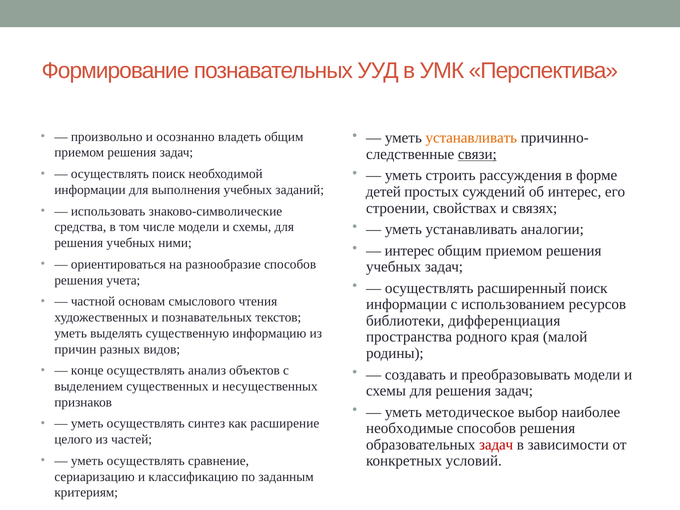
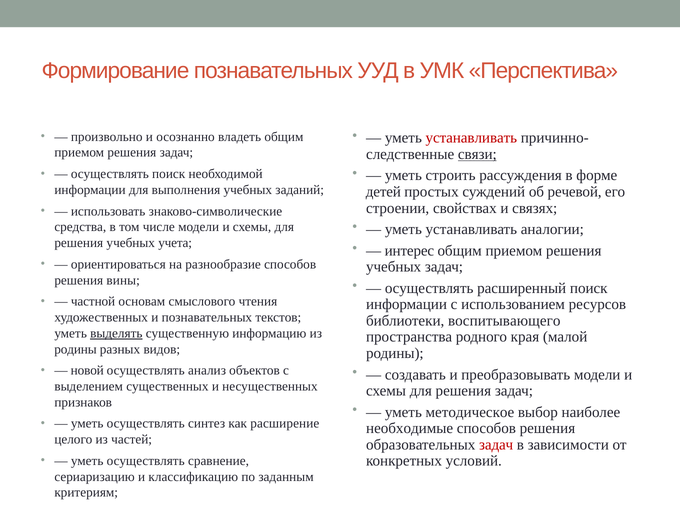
устанавливать colour: orange -> red (471, 138)
об интерес: интерес -> речевой (575, 192)
ними: ними -> учета (175, 243)
учета: учета -> вины (123, 280)
дифференциация: дифференциация -> воспитывающего (504, 321)
выделять underline: none -> present (116, 333)
причин: причин -> родины (76, 349)
конце: конце -> новой (87, 371)
